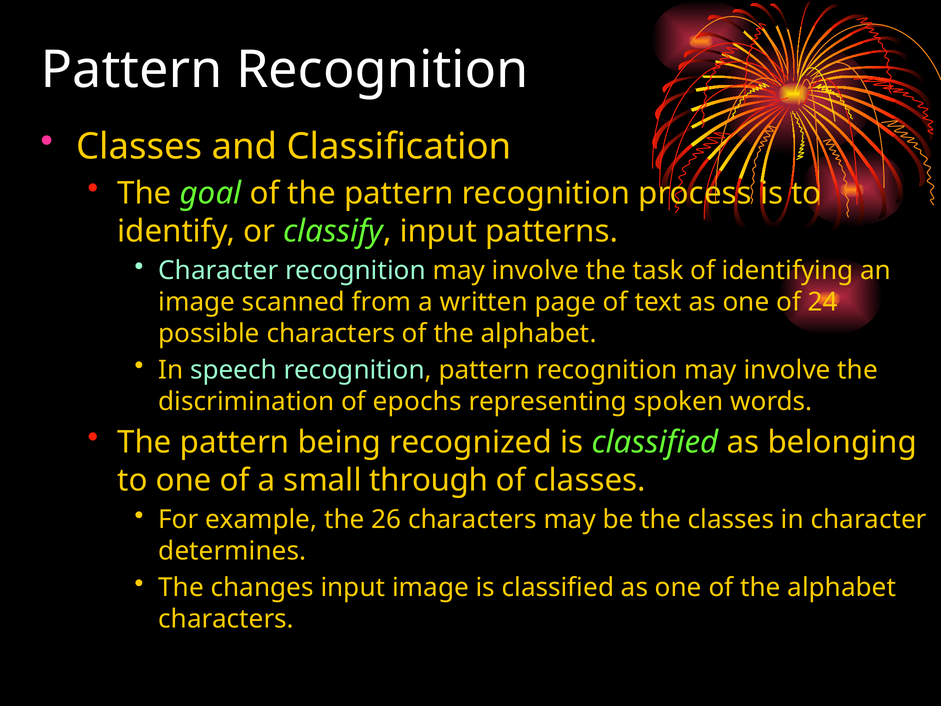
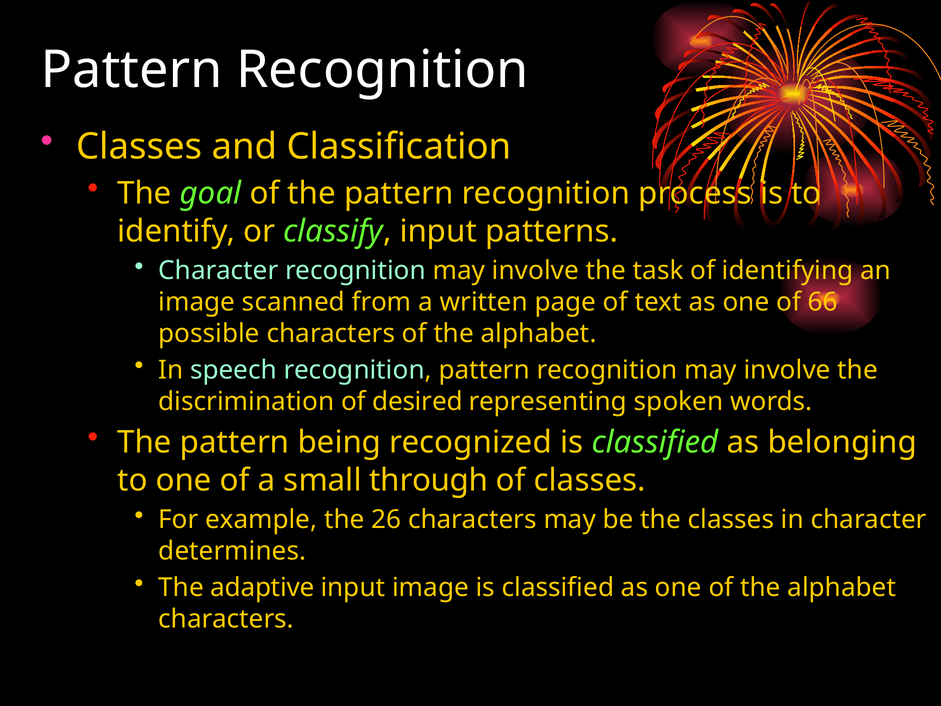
24: 24 -> 66 (823, 302)
epochs: epochs -> desired (418, 401)
changes: changes -> adaptive (262, 587)
